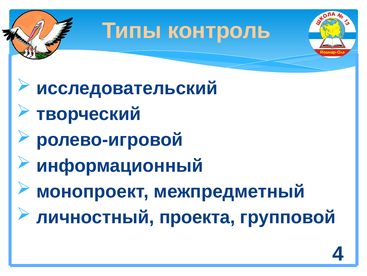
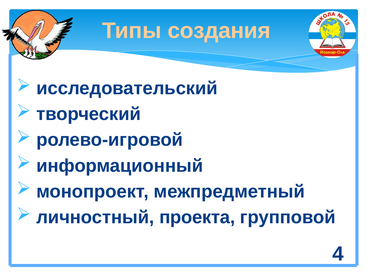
контроль: контроль -> создания (219, 31)
